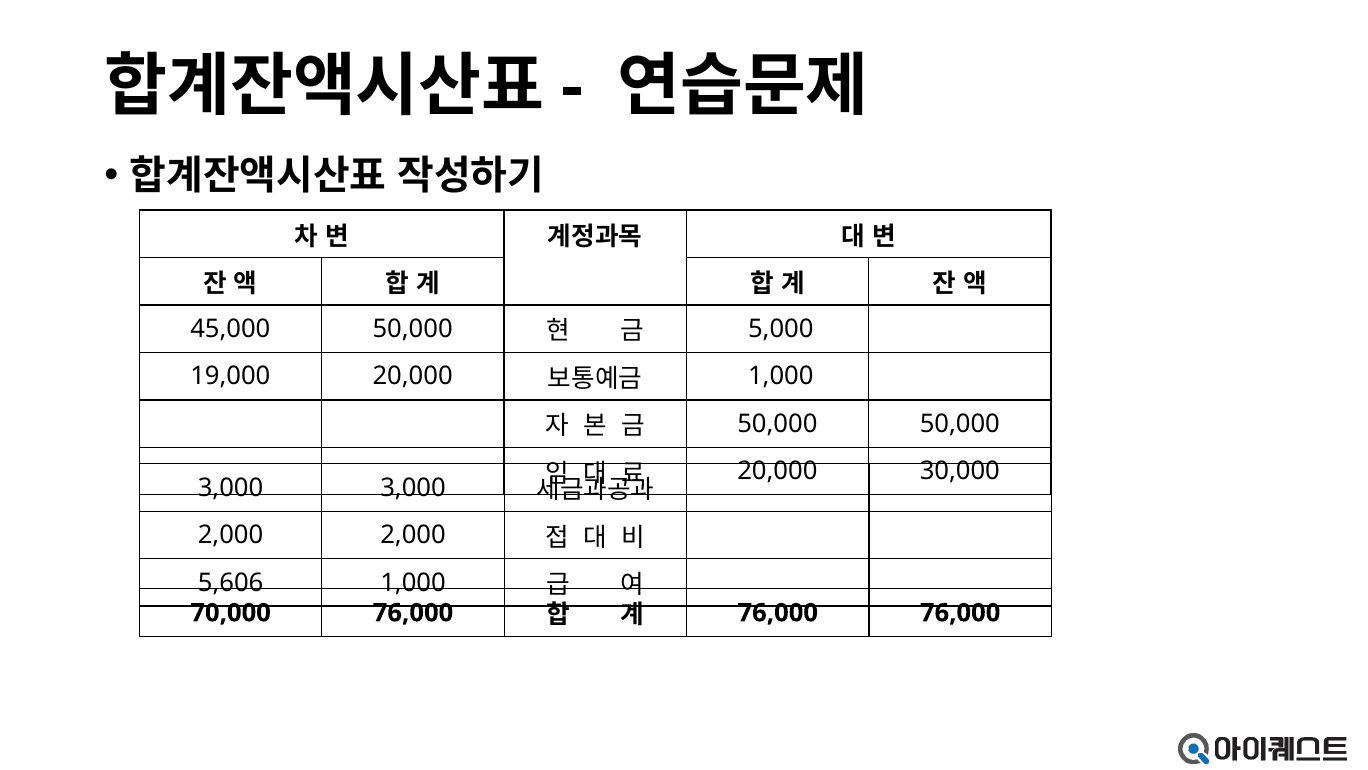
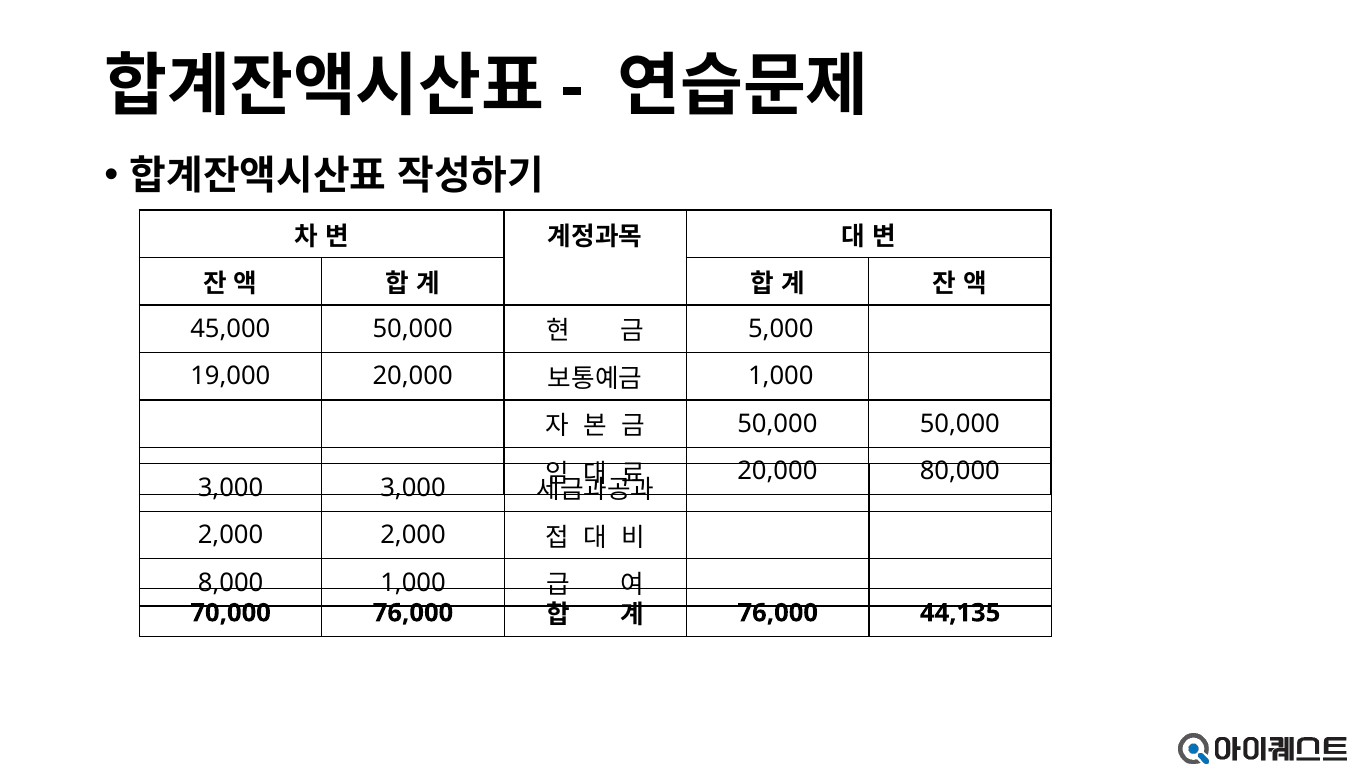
30,000: 30,000 -> 80,000 (960, 471)
5,606: 5,606 -> 8,000 (231, 582)
76,000 76,000: 76,000 -> 44,135 (960, 613)
